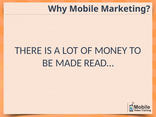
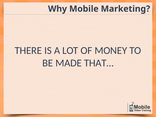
READ…: READ… -> THAT… (99, 63)
